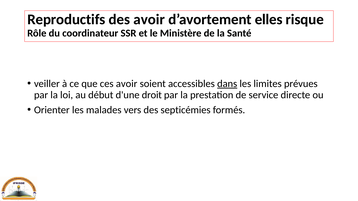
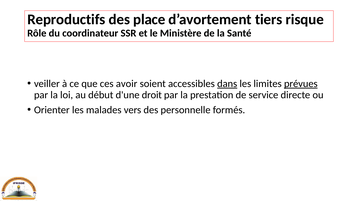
des avoir: avoir -> place (149, 20)
elles: elles -> tiers (269, 20)
prévues underline: none -> present (301, 84)
septicémies: septicémies -> personnelle (186, 110)
